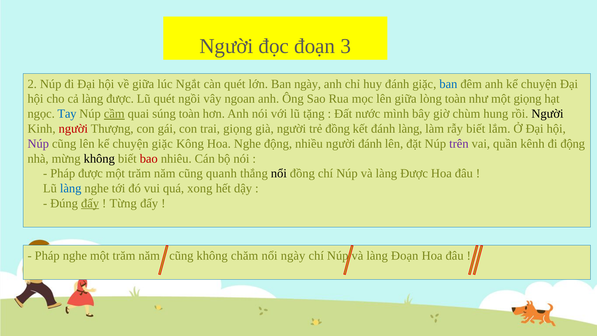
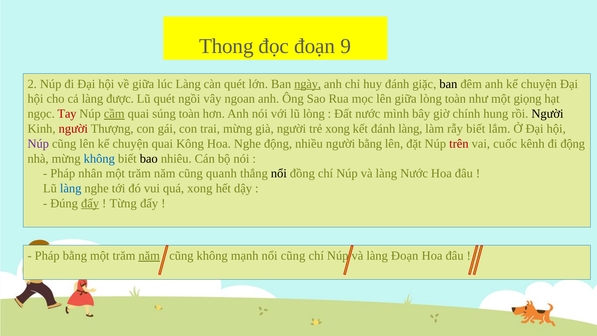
Người: Người -> Thong (226, 46)
3: 3 -> 9 (346, 46)
lúc Ngắt: Ngắt -> Làng (188, 84)
ngày underline: none -> present (308, 84)
ban colour: blue -> black (448, 84)
Tay colour: blue -> red (67, 114)
lũ tặng: tặng -> lòng (314, 114)
chùm: chùm -> chính (466, 114)
trai giọng: giọng -> mừng (238, 129)
trẻ đồng: đồng -> xong (338, 129)
chuyện giặc: giặc -> quai (162, 144)
người đánh: đánh -> bằng (370, 144)
trên colour: purple -> red (459, 144)
quần: quần -> cuốc (505, 144)
không colour: black -> blue (99, 159)
bao colour: red -> black (149, 159)
Pháp được: được -> nhân (90, 173)
và làng Được: Được -> Nước (414, 173)
Pháp nghe: nghe -> bằng (75, 256)
năm underline: none -> present (149, 256)
chăm: chăm -> mạnh (245, 256)
nổi ngày: ngày -> cũng (293, 256)
